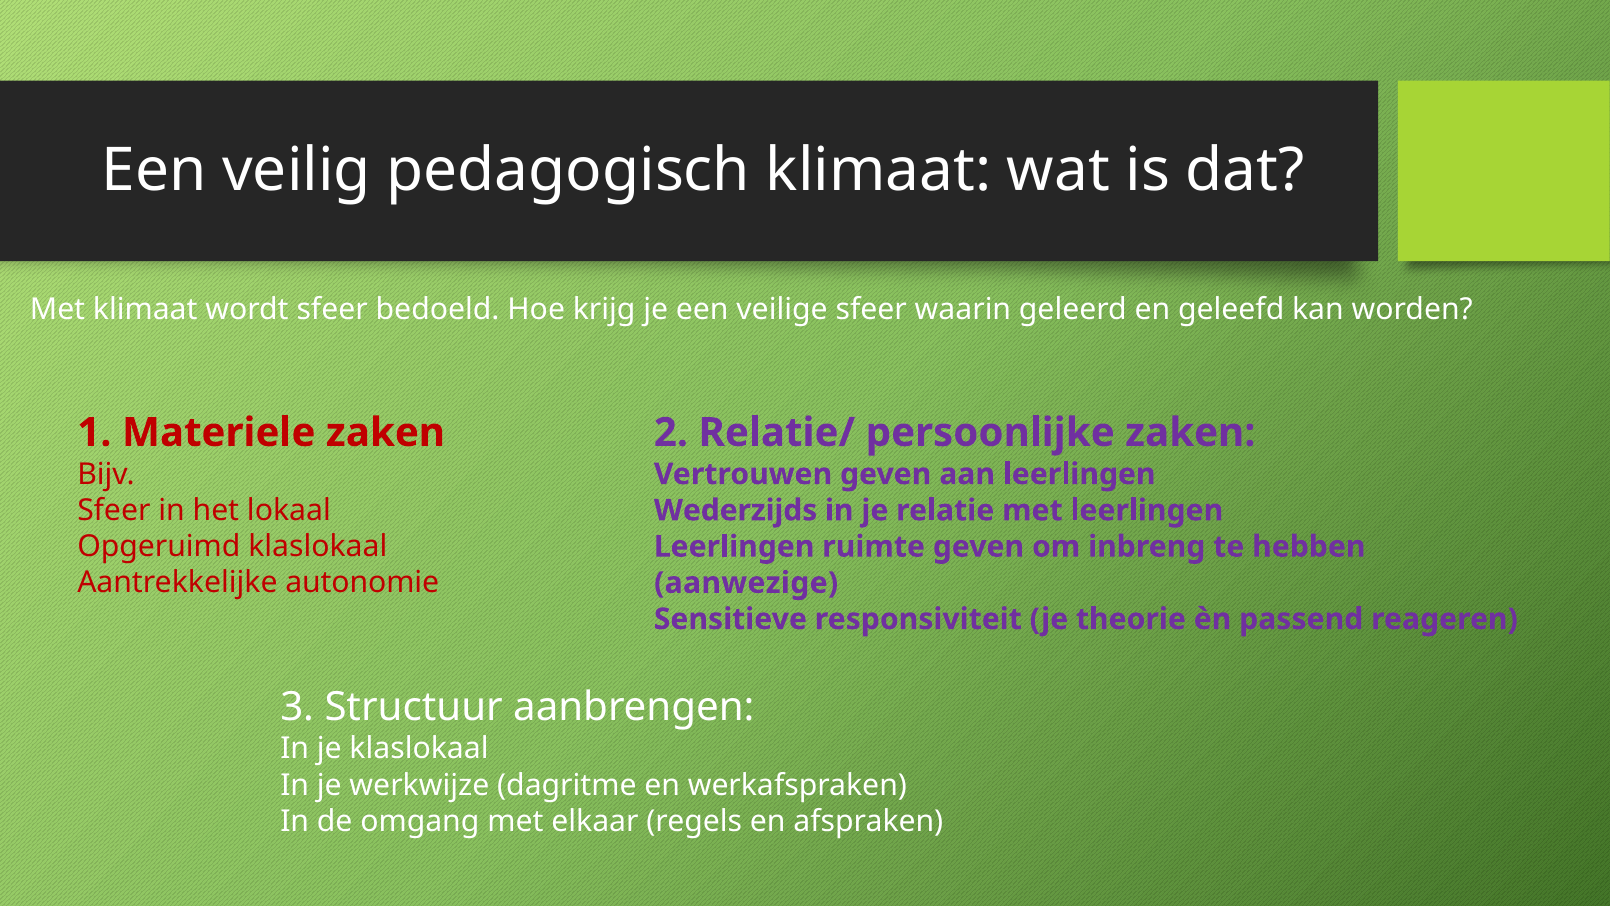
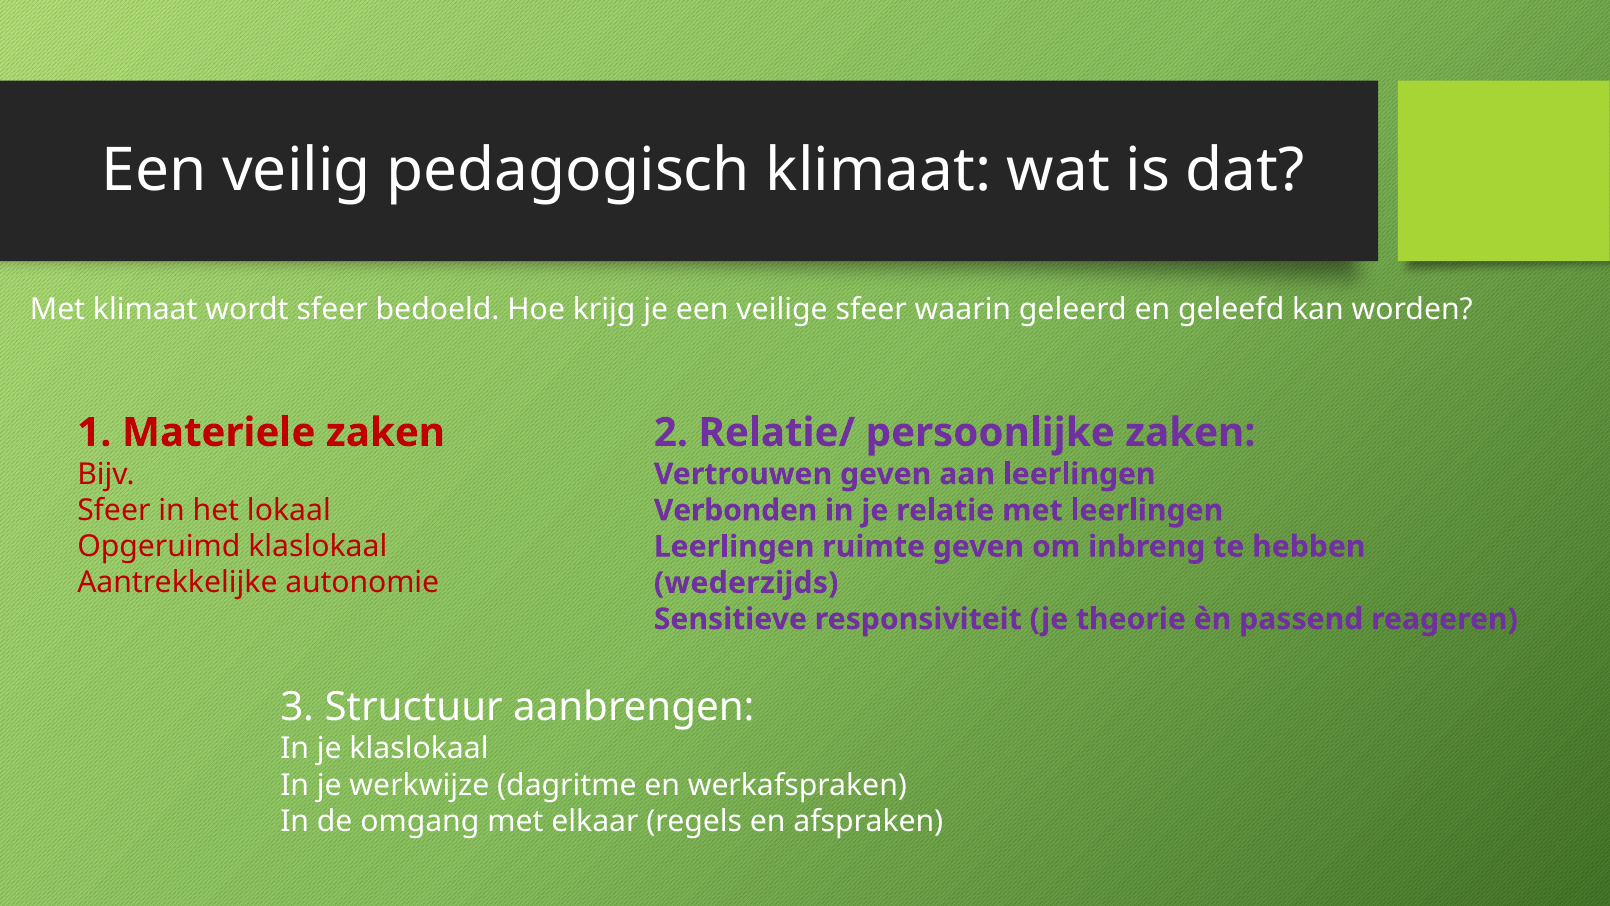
Wederzijds: Wederzijds -> Verbonden (736, 510)
aanwezige: aanwezige -> wederzijds (746, 583)
